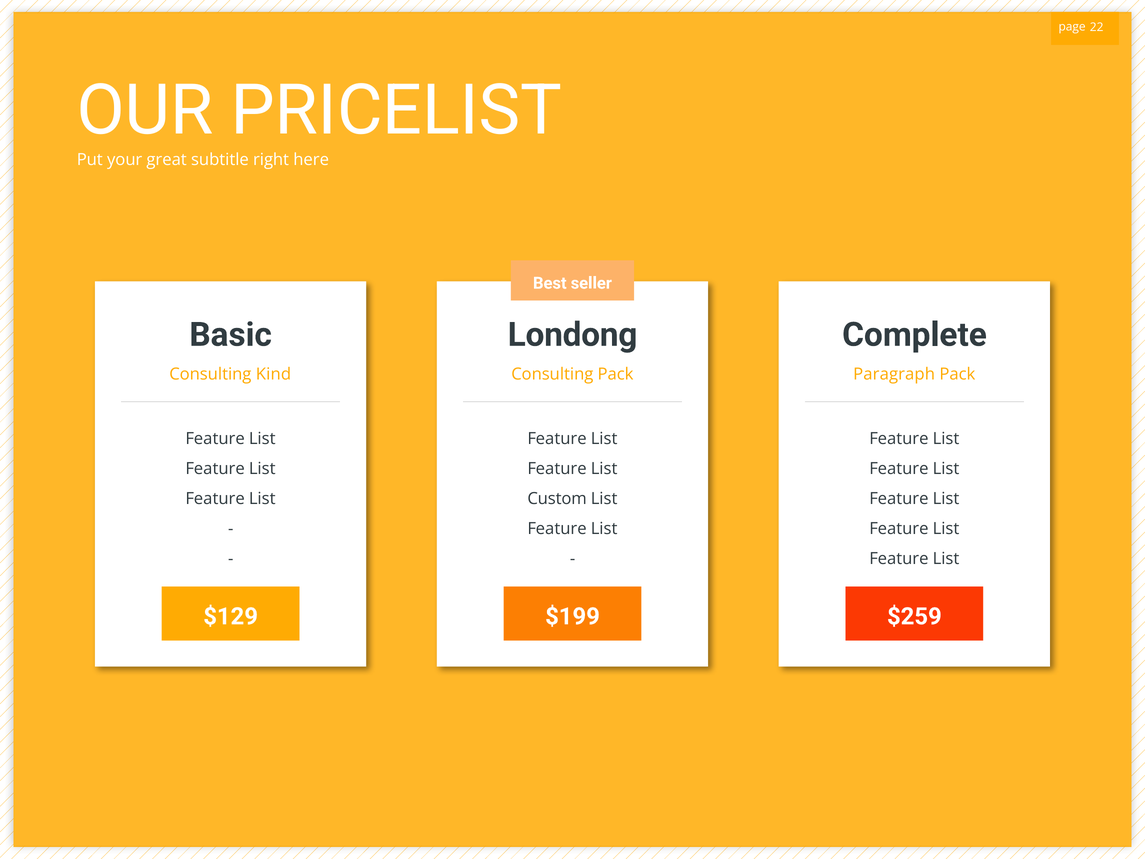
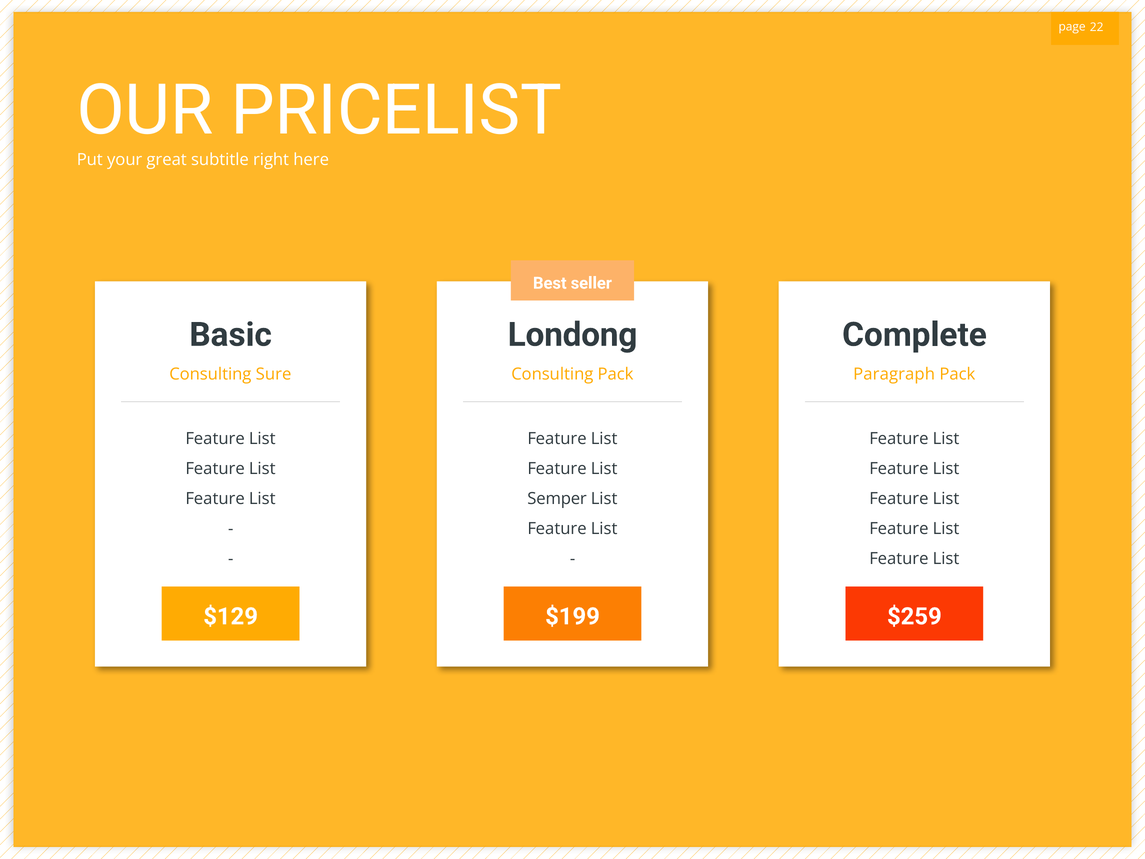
Kind: Kind -> Sure (274, 374)
Custom: Custom -> Semper (557, 499)
